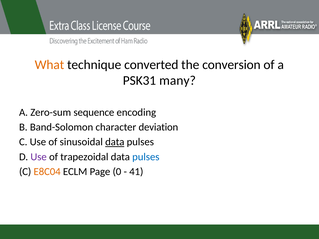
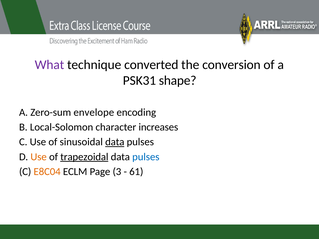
What colour: orange -> purple (49, 65)
many: many -> shape (178, 81)
sequence: sequence -> envelope (94, 112)
Band-Solomon: Band-Solomon -> Local-Solomon (62, 127)
deviation: deviation -> increases (158, 127)
Use colour: purple -> orange (39, 157)
trapezoidal underline: none -> present (84, 157)
0: 0 -> 3 (117, 172)
41: 41 -> 61 (136, 172)
